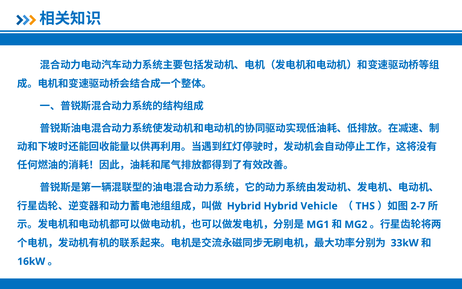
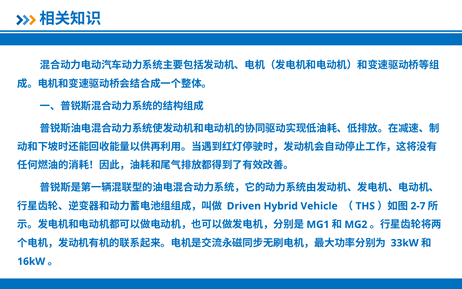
Hybrid: Hybrid -> Driven (244, 206)
